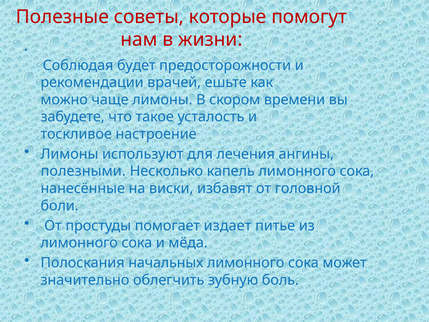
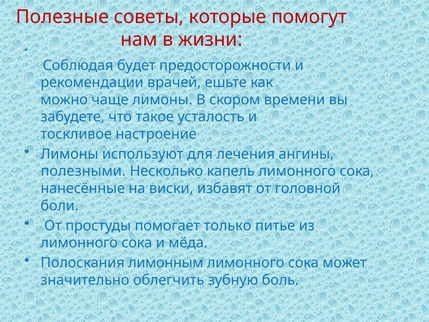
издает: издает -> только (228, 225)
начальных: начальных -> лимонным (166, 263)
